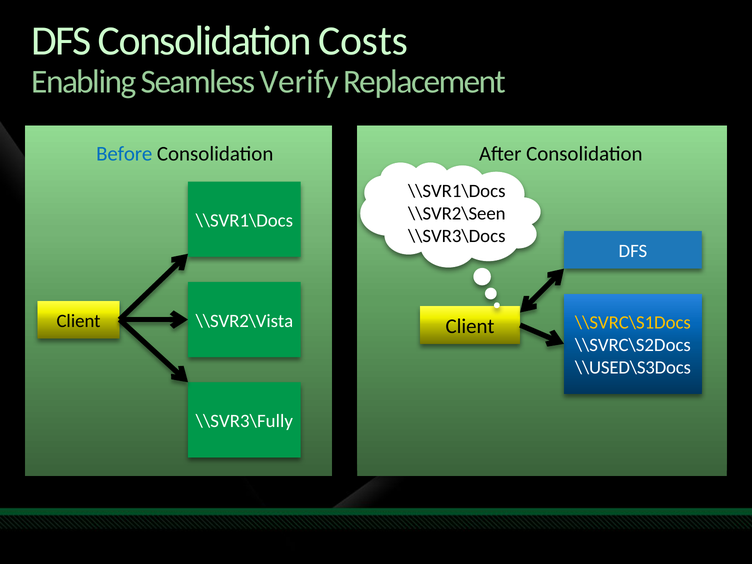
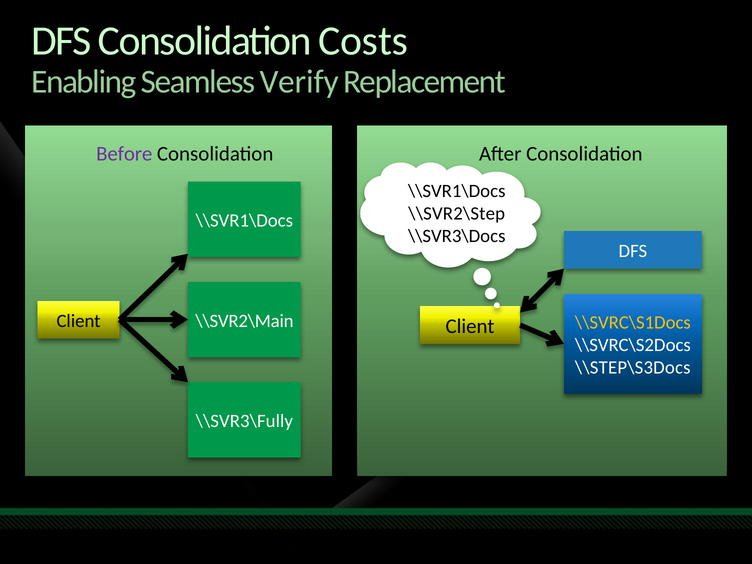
Before colour: blue -> purple (124, 154)
\\SVR2\Seen: \\SVR2\Seen -> \\SVR2\Step (457, 214)
\\SVR2\Vista: \\SVR2\Vista -> \\SVR2\Main (244, 321)
\\USED\S3Docs: \\USED\S3Docs -> \\STEP\S3Docs (633, 368)
